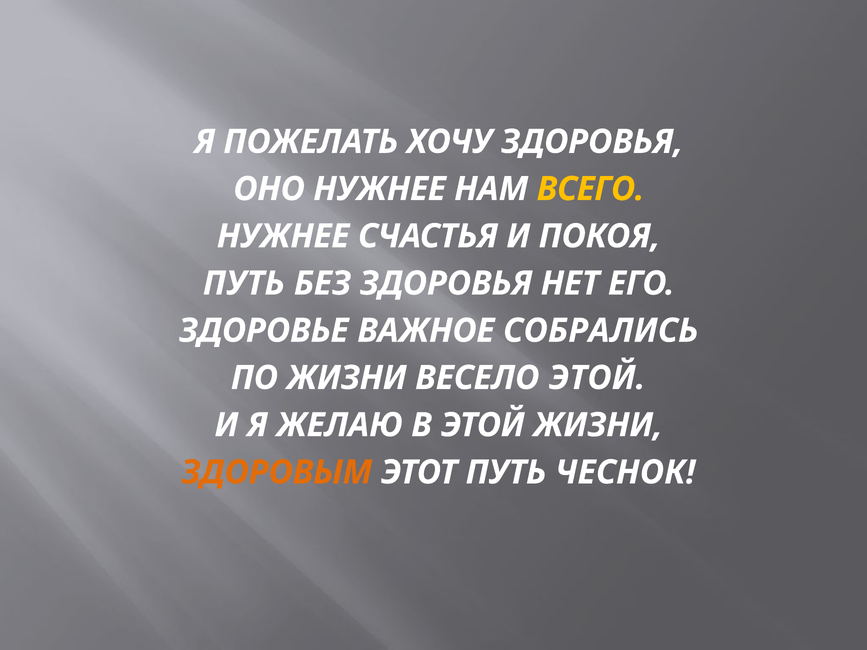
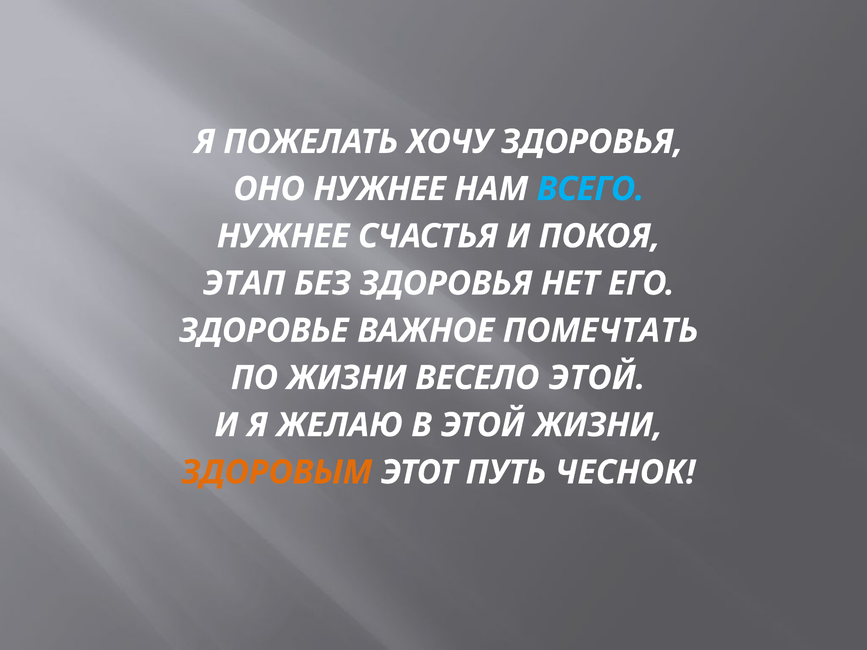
ВСЕГО colour: yellow -> light blue (591, 189)
ПУТЬ: ПУТЬ -> ЭТАП (244, 284)
СОБРАЛИСЬ: СОБРАЛИСЬ -> ПОМЕЧТАТЬ (601, 331)
